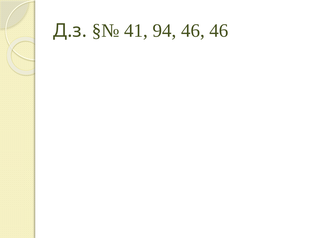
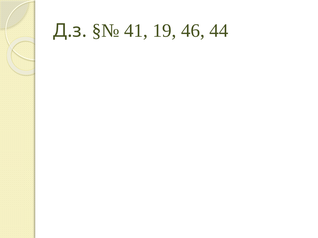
94: 94 -> 19 (164, 31)
46 46: 46 -> 44 (219, 31)
